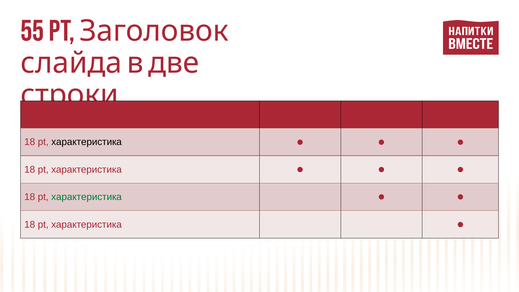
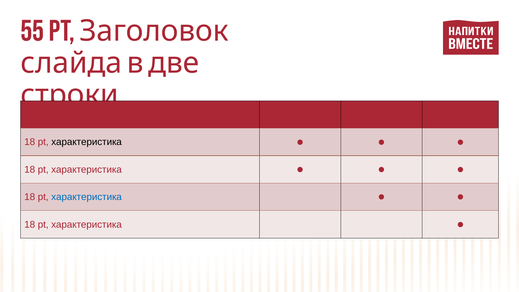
характеристика colour: green -> blue (87, 197)
